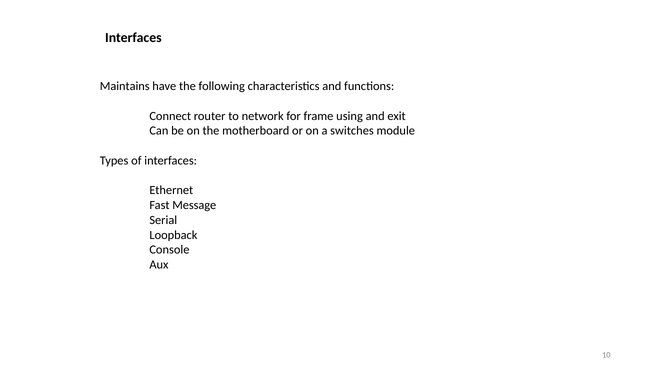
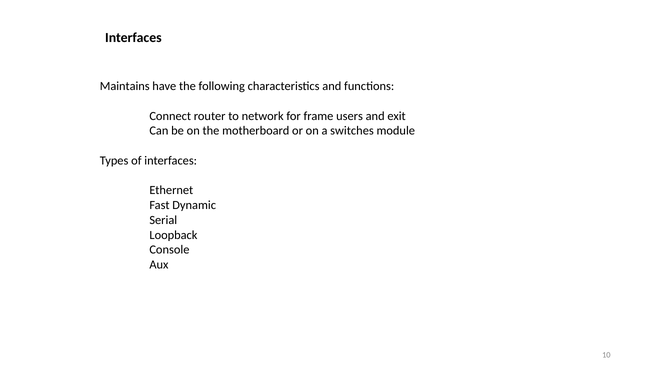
using: using -> users (350, 116)
Message: Message -> Dynamic (194, 205)
